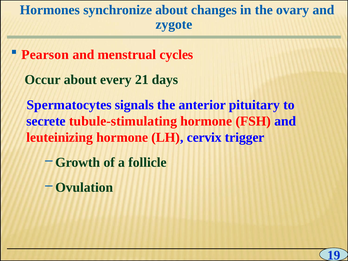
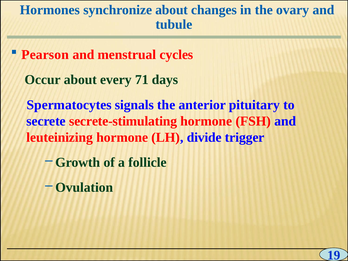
zygote: zygote -> tubule (174, 25)
21: 21 -> 71 (142, 80)
tubule-stimulating: tubule-stimulating -> secrete-stimulating (123, 121)
cervix: cervix -> divide (204, 137)
